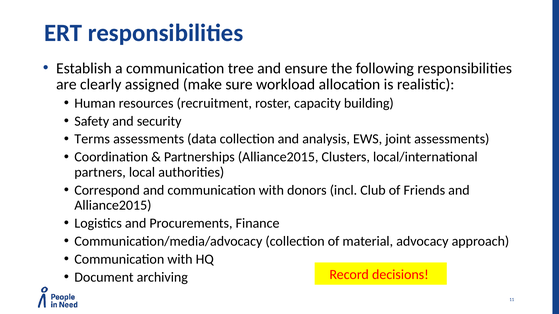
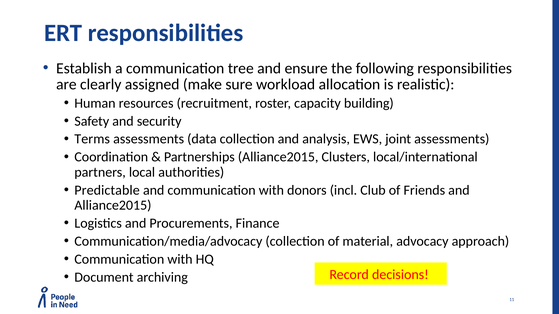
Correspond: Correspond -> Predictable (107, 190)
